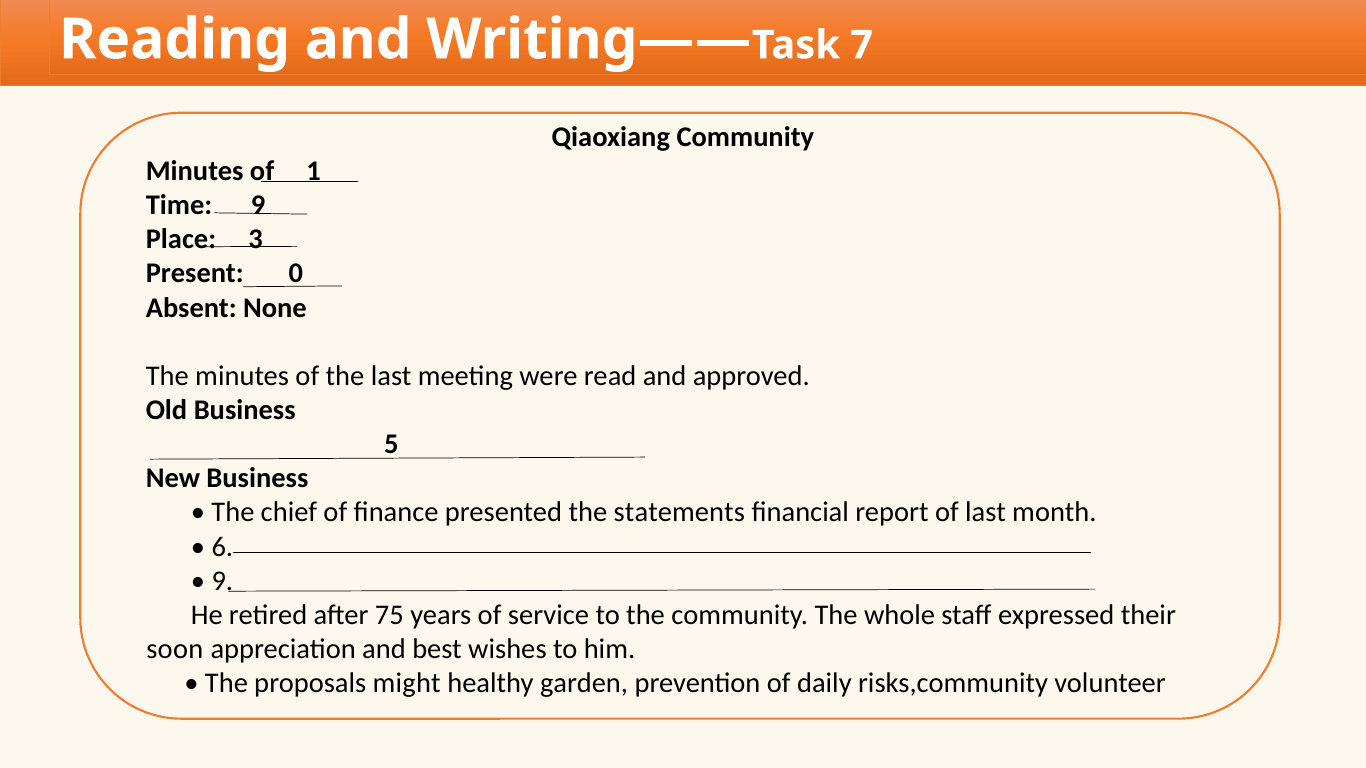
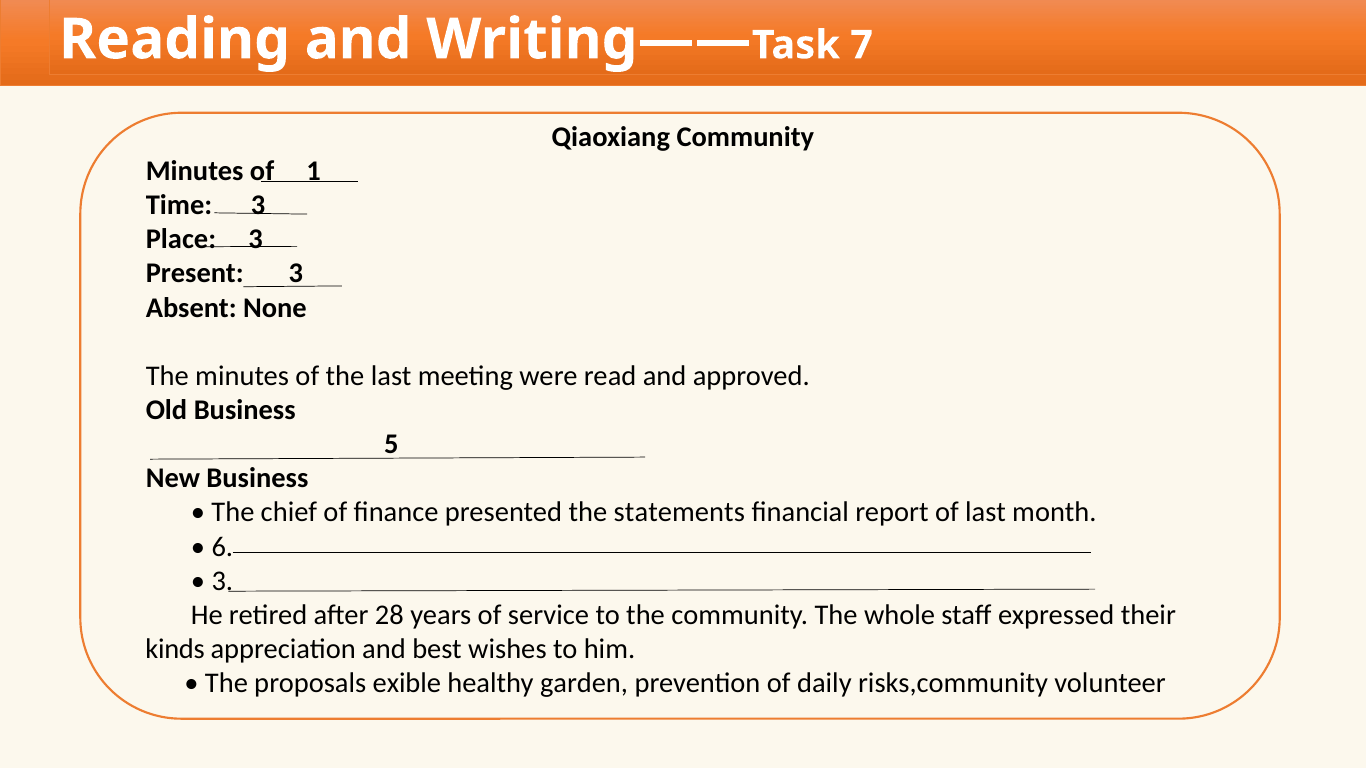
Time 9: 9 -> 3 (258, 205)
Present 0: 0 -> 3 (296, 274)
9: 9 -> 3 (222, 581)
75: 75 -> 28 (389, 615)
soon: soon -> kinds (175, 649)
might: might -> exible (407, 684)
